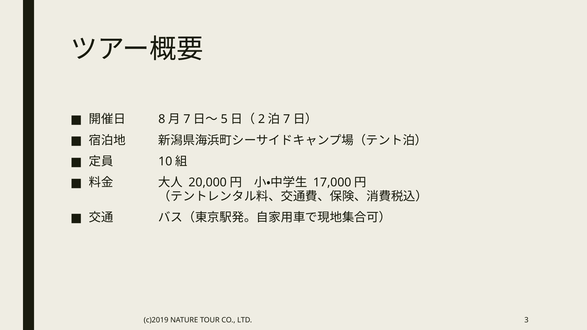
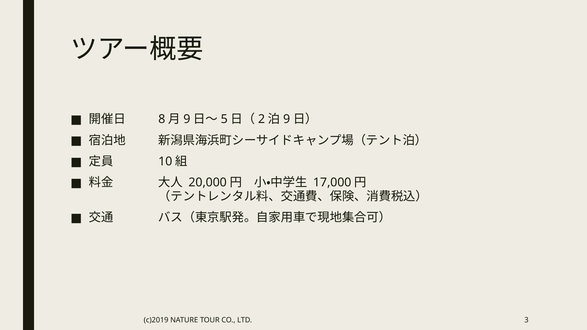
7: 7 -> 9 (187, 119)
7: 7 -> 9 (287, 119)
